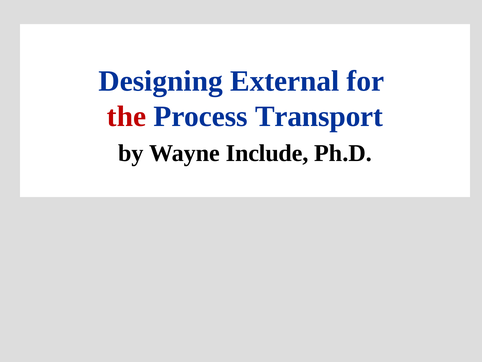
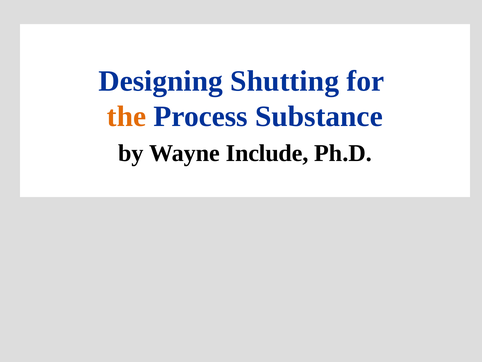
External: External -> Shutting (285, 81)
the colour: red -> orange (127, 116)
Transport: Transport -> Substance (319, 116)
